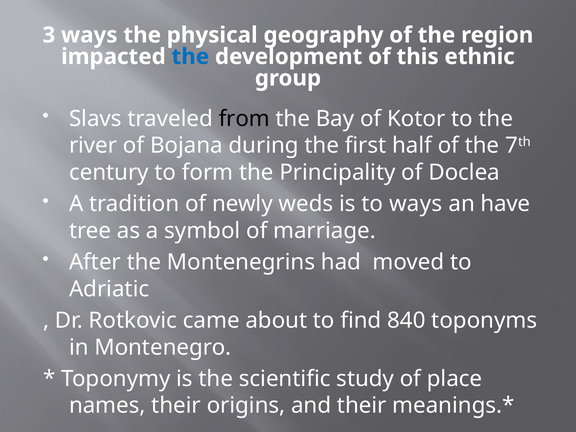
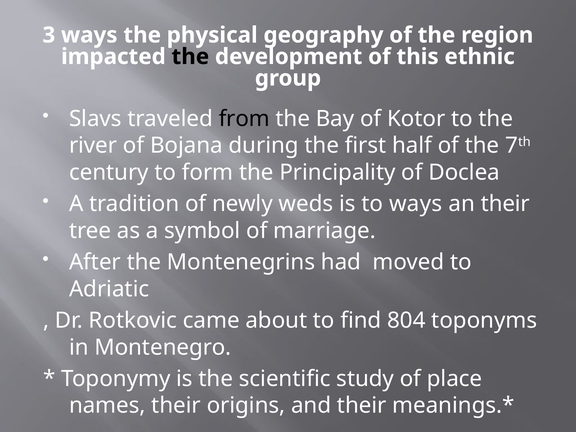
the colour: blue -> black (190, 57)
an have: have -> their (505, 204)
840: 840 -> 804 (406, 320)
